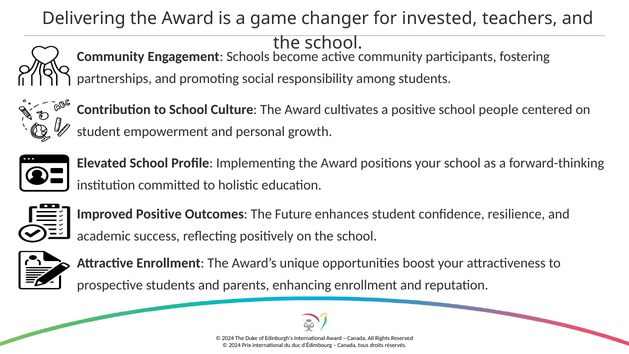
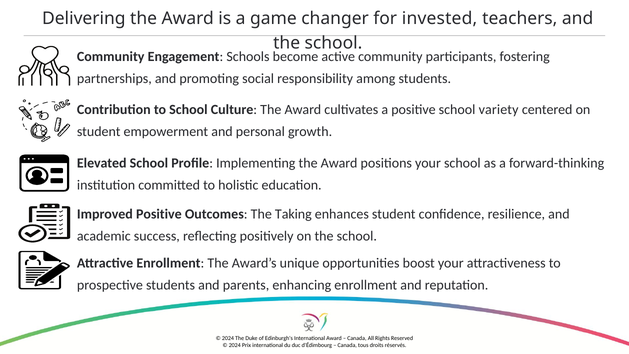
people: people -> variety (499, 110)
Future: Future -> Taking (293, 214)
